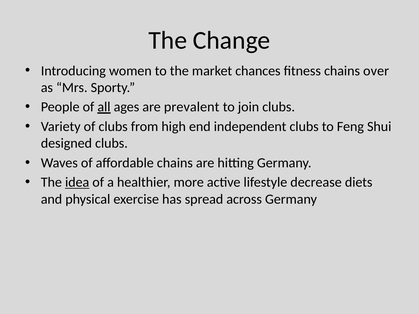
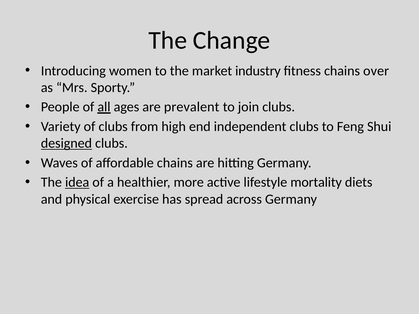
chances: chances -> industry (258, 71)
designed underline: none -> present (66, 143)
decrease: decrease -> mortality (316, 183)
